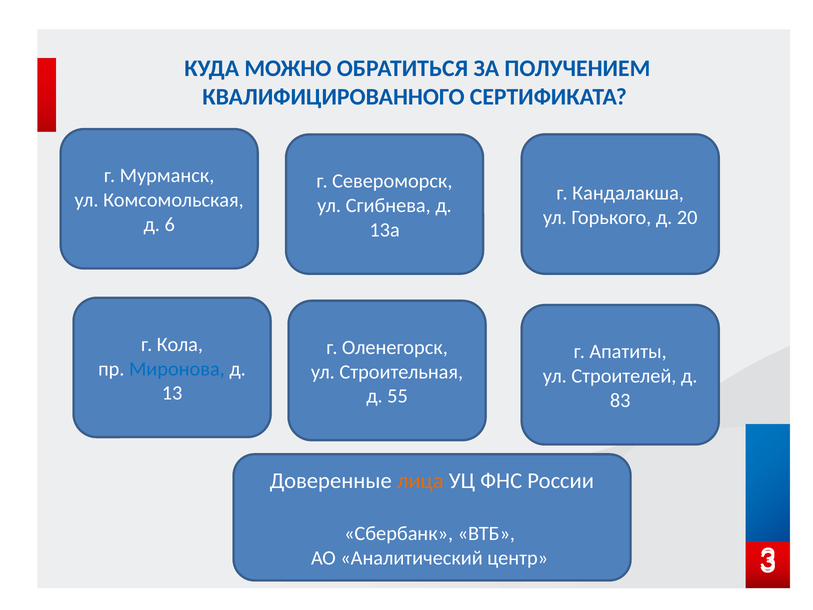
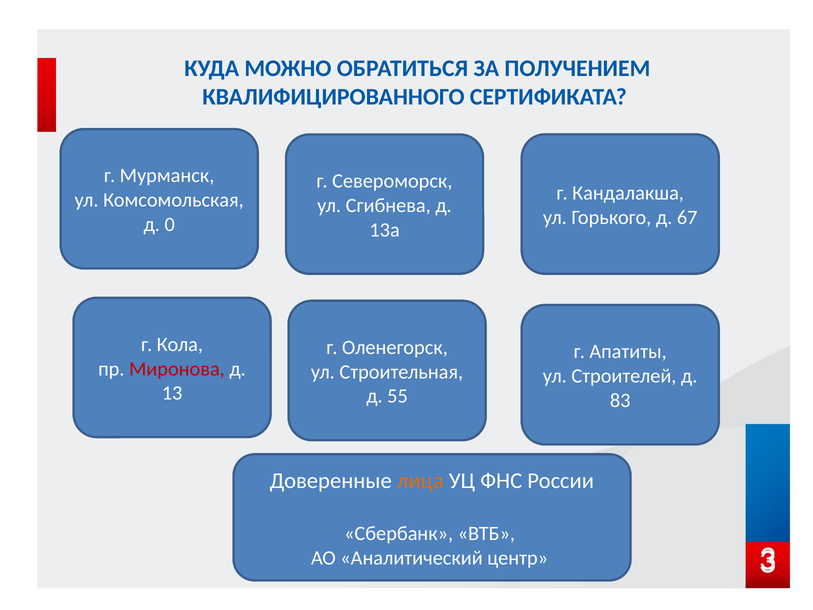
20: 20 -> 67 (687, 218)
6: 6 -> 0 (170, 224)
Миронова colour: blue -> red (177, 369)
